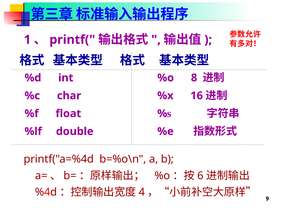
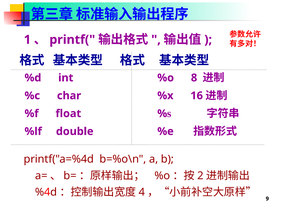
6: 6 -> 2 (200, 176)
